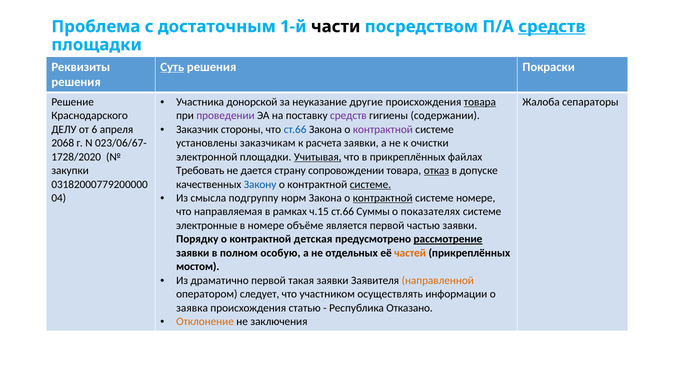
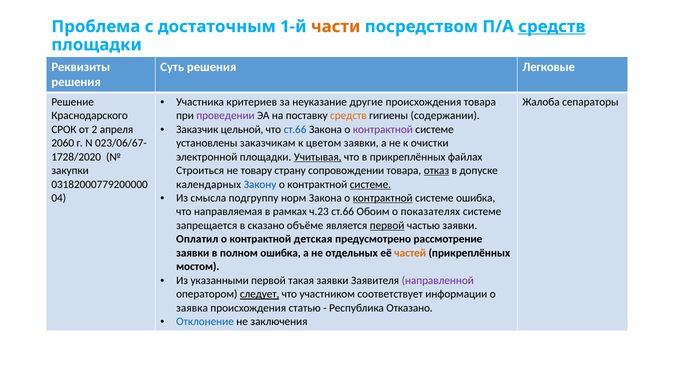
части colour: black -> orange (336, 27)
Суть underline: present -> none (172, 67)
Покраски: Покраски -> Легковые (549, 67)
донорской: донорской -> критериев (252, 102)
товара underline: present -> none (480, 102)
средств colour: purple -> orange (348, 116)
стороны: стороны -> цельной (242, 129)
ДЕЛУ: ДЕЛУ -> СРОК (64, 129)
6: 6 -> 2 (94, 129)
2068: 2068 -> 2060 (63, 143)
расчета: расчета -> цветом (324, 143)
Требовать: Требовать -> Строиться (200, 171)
дается: дается -> товару (256, 171)
качественных: качественных -> календарных (209, 184)
системе номере: номере -> ошибка (476, 198)
ч.15: ч.15 -> ч.23 (319, 212)
Суммы: Суммы -> Обоим (373, 212)
электронные: электронные -> запрещается (207, 226)
в номере: номере -> сказано (266, 226)
первой underline: none -> present (387, 226)
Порядку: Порядку -> Оплатил (197, 239)
рассмотрение underline: present -> none (448, 239)
полном особую: особую -> ошибка (281, 253)
драматично: драматично -> указанными (220, 280)
направленной colour: orange -> purple (438, 280)
следует underline: none -> present (260, 294)
осуществлять: осуществлять -> соответствует (390, 294)
Отклонение colour: orange -> blue (205, 322)
